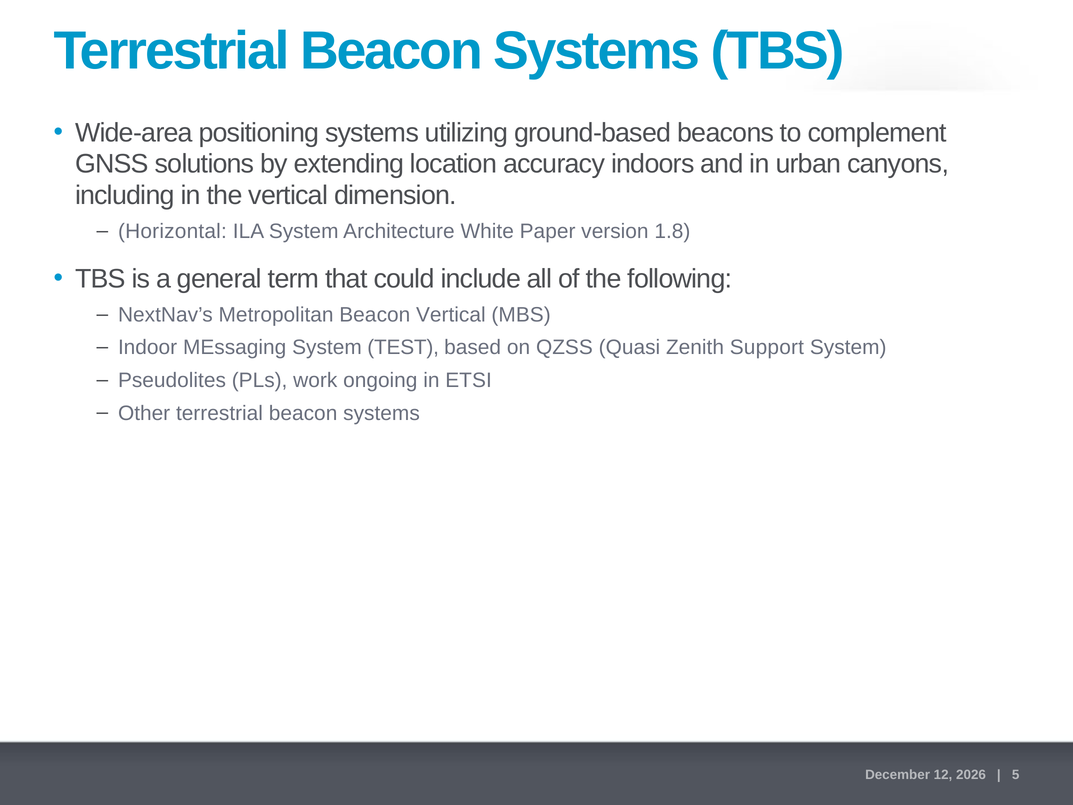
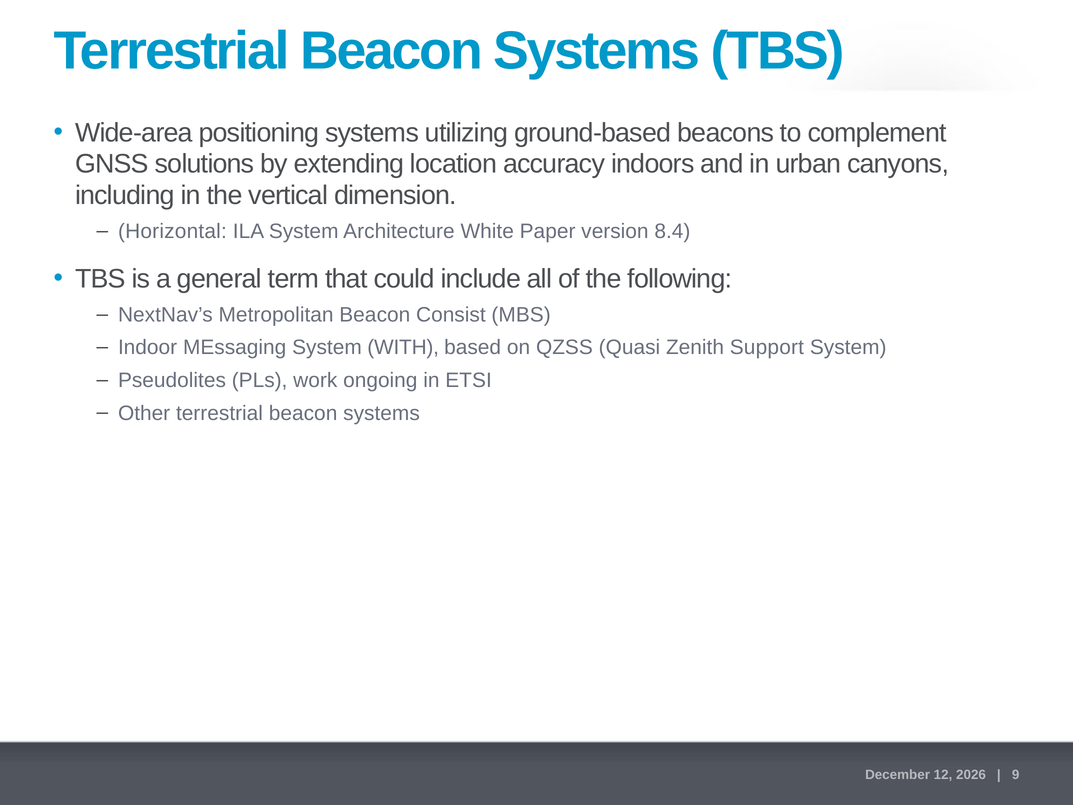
1.8: 1.8 -> 8.4 (672, 231)
Beacon Vertical: Vertical -> Consist (451, 315)
TEST: TEST -> WITH (403, 347)
5: 5 -> 9 (1016, 774)
